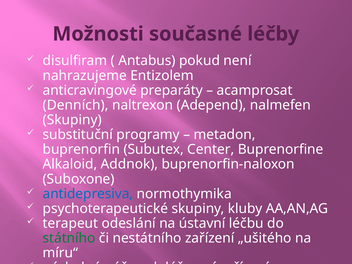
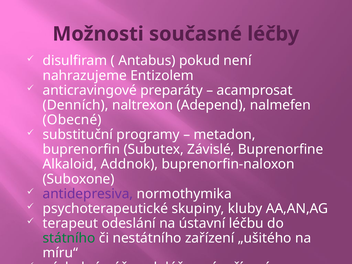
Skupiny: Skupiny -> Obecné (72, 120)
Center: Center -> Závislé (211, 149)
antidepresiva colour: blue -> purple (88, 194)
